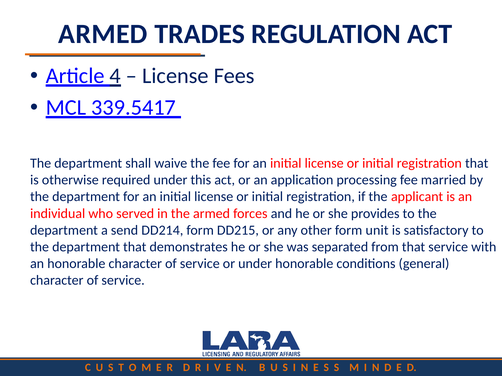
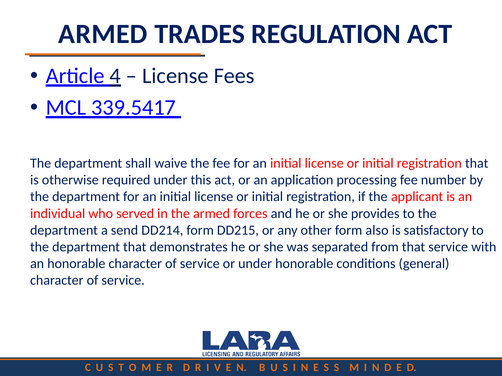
married: married -> number (444, 180)
unit: unit -> also (377, 230)
